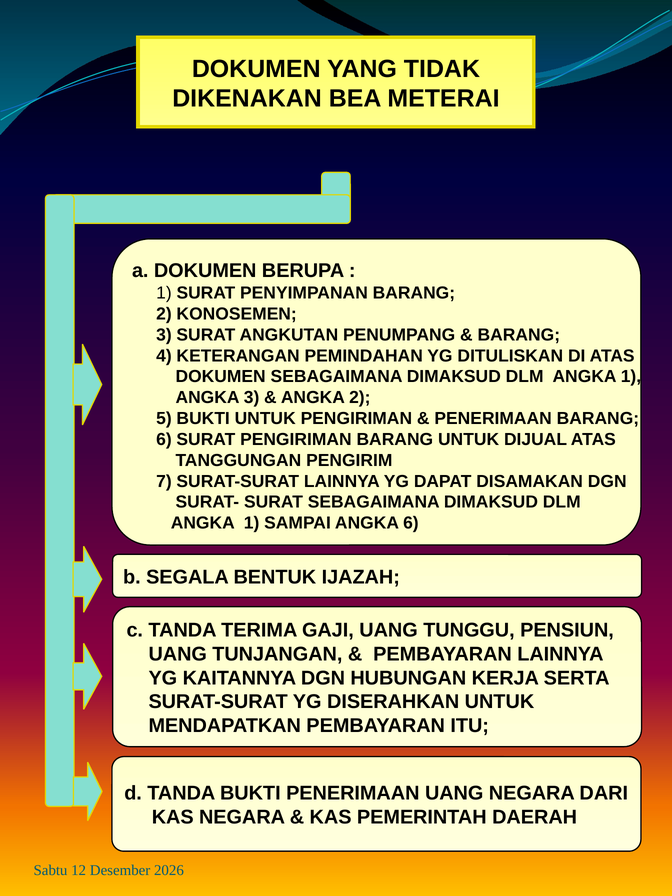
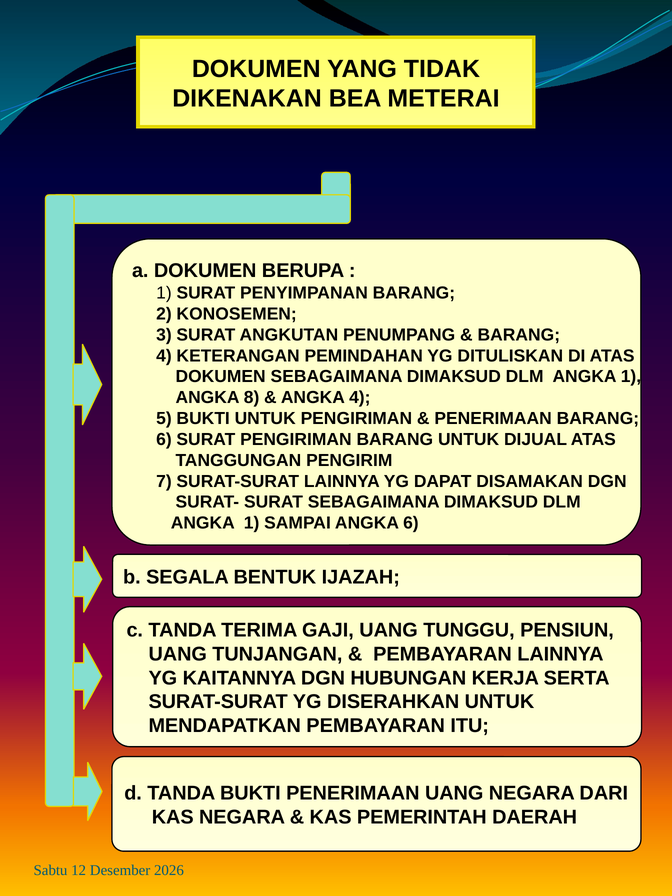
ANGKA 3: 3 -> 8 (252, 398)
ANGKA 2: 2 -> 4 (360, 398)
